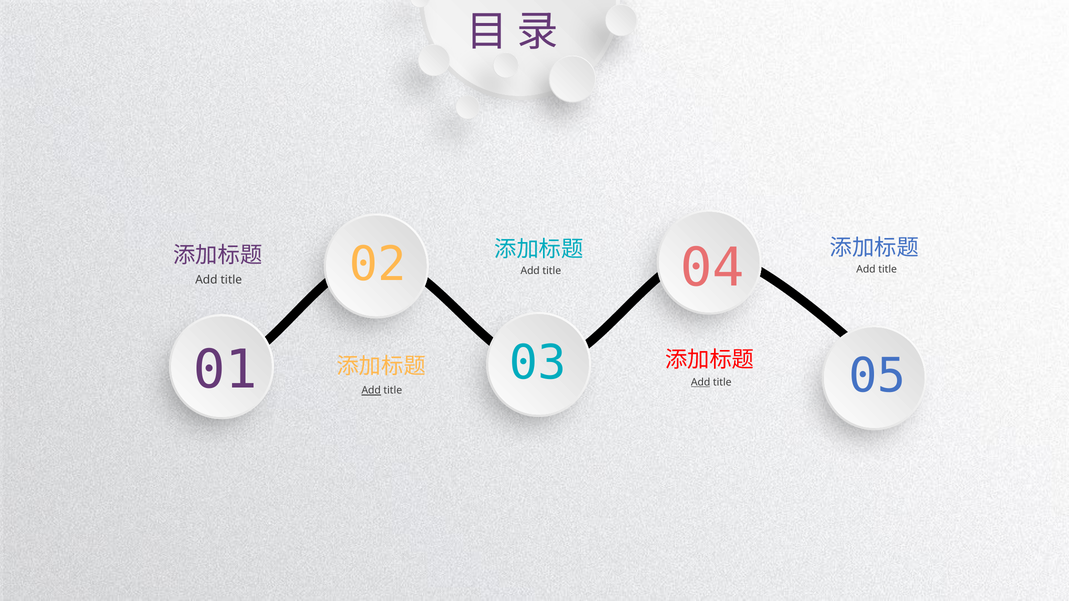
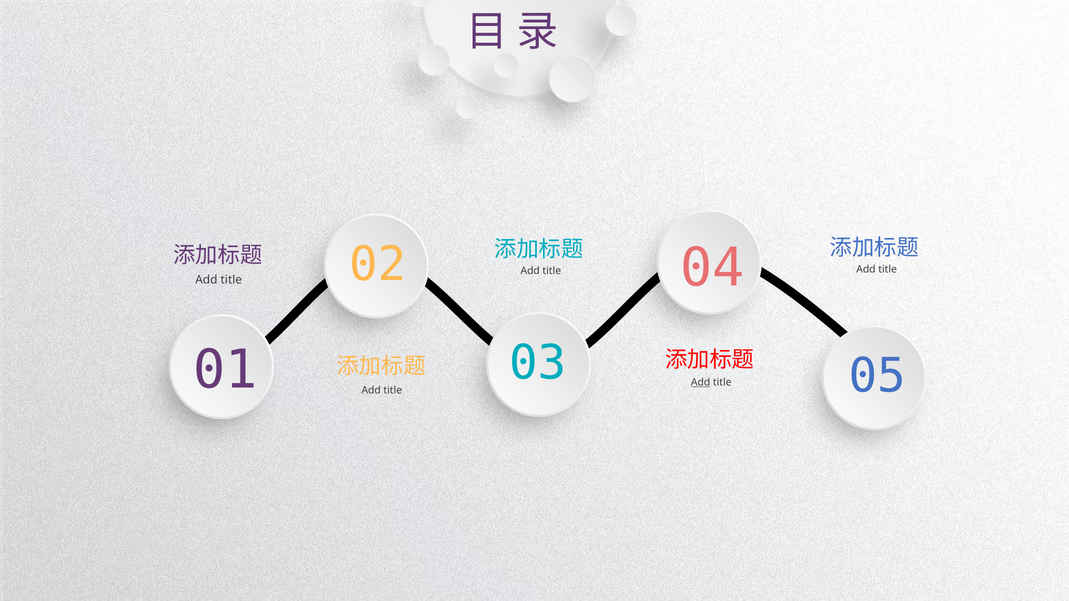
Add underline: present -> none (371, 391)
